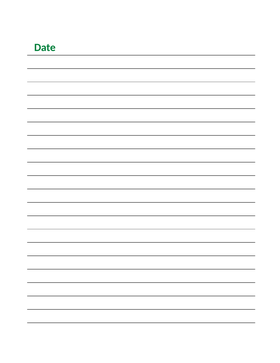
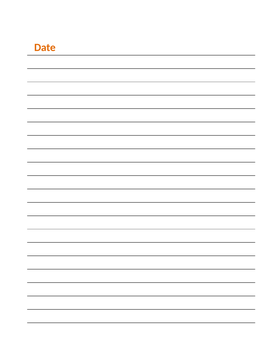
Date colour: green -> orange (45, 47)
